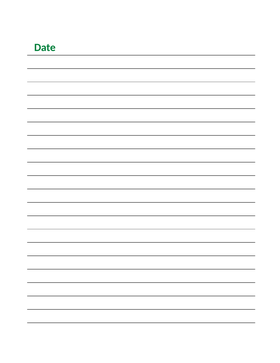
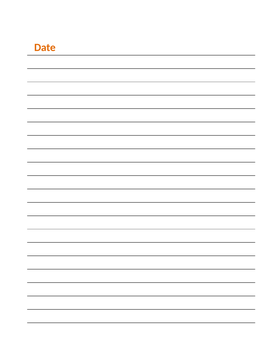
Date colour: green -> orange (45, 47)
